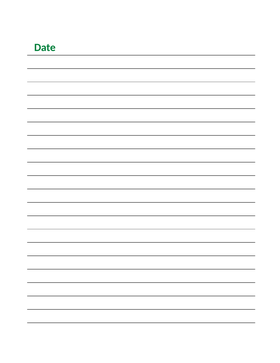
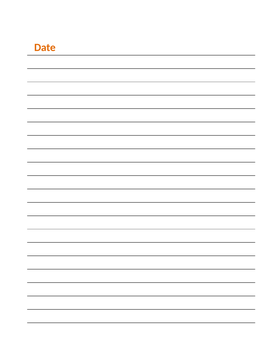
Date colour: green -> orange (45, 47)
